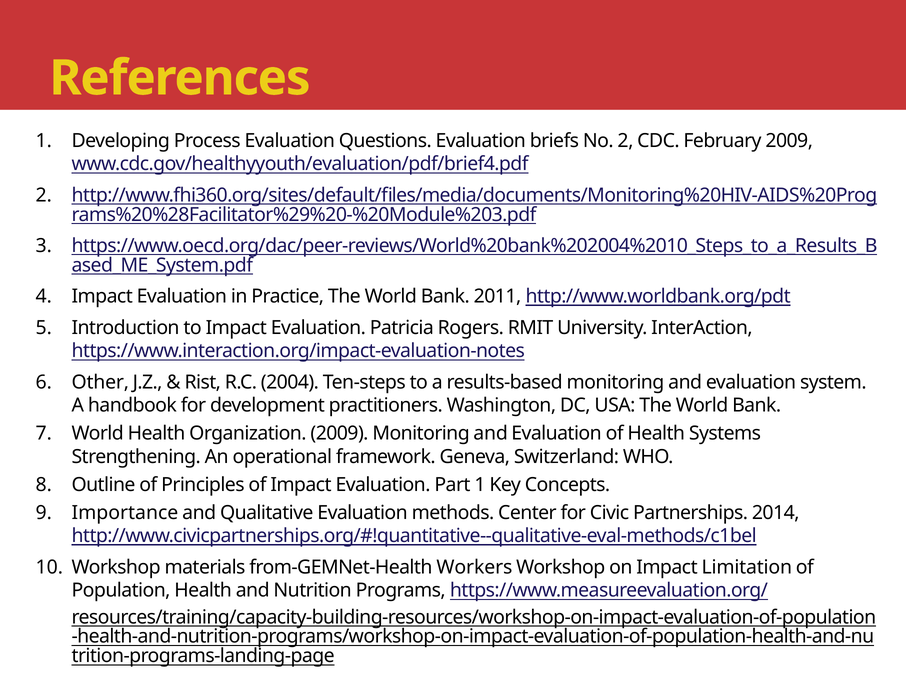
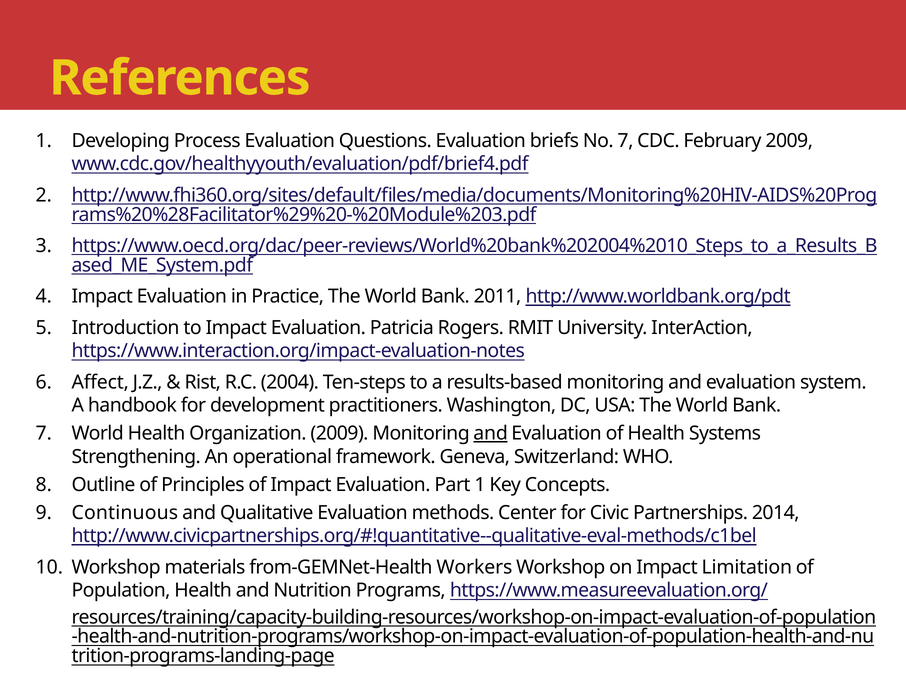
No 2: 2 -> 7 (625, 141)
Other: Other -> Affect (100, 382)
and underline: none -> present (491, 433)
Importance: Importance -> Continuous (125, 513)
